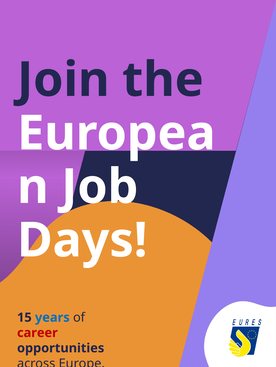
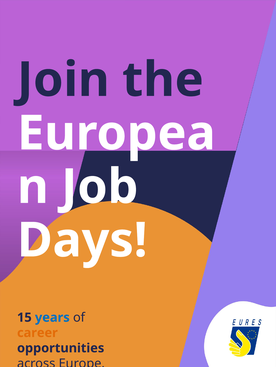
career colour: red -> orange (37, 334)
